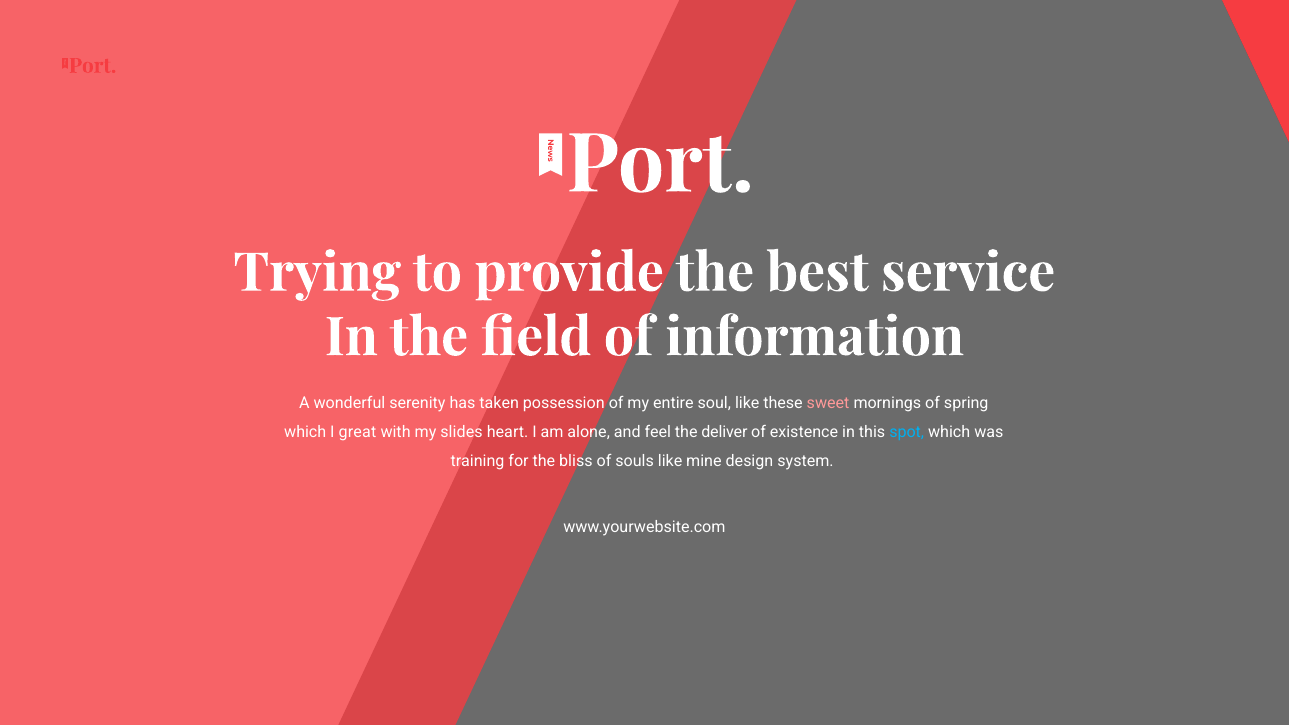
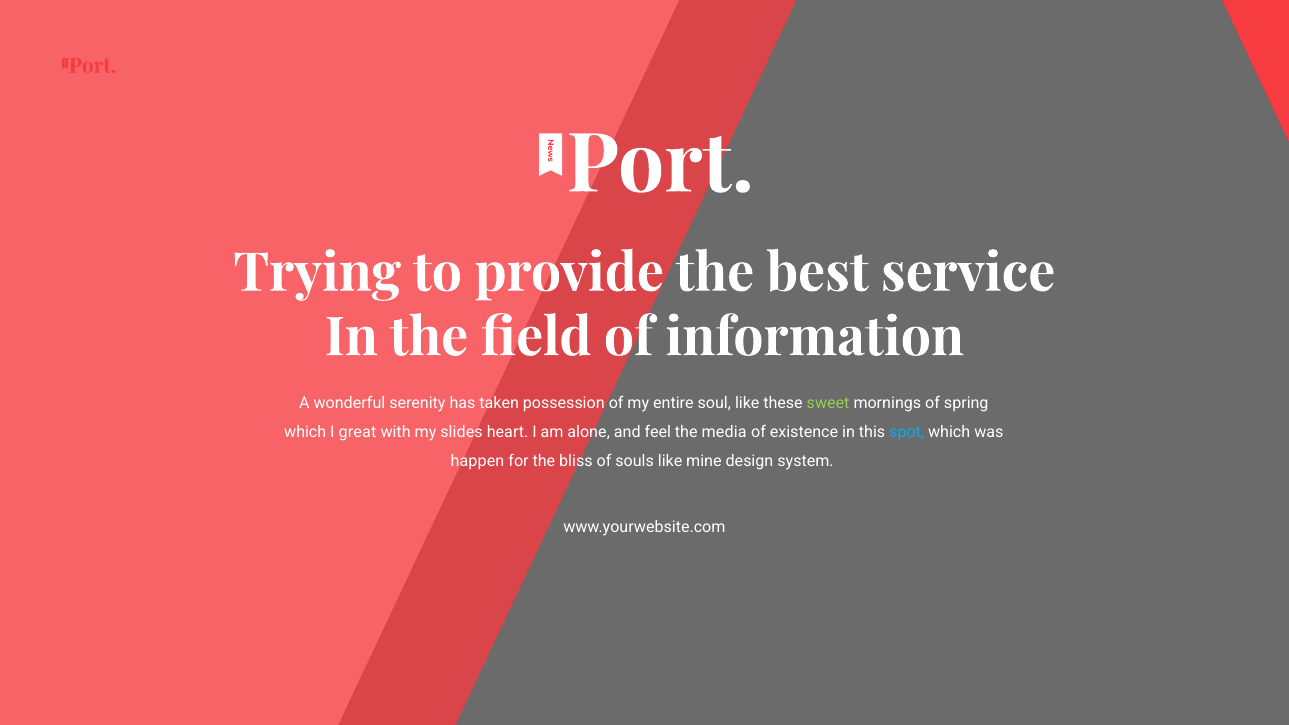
sweet colour: pink -> light green (828, 403)
deliver: deliver -> media (724, 432)
training: training -> happen (477, 461)
